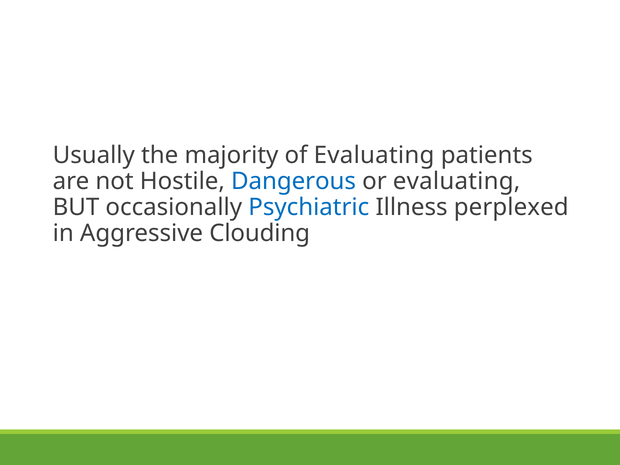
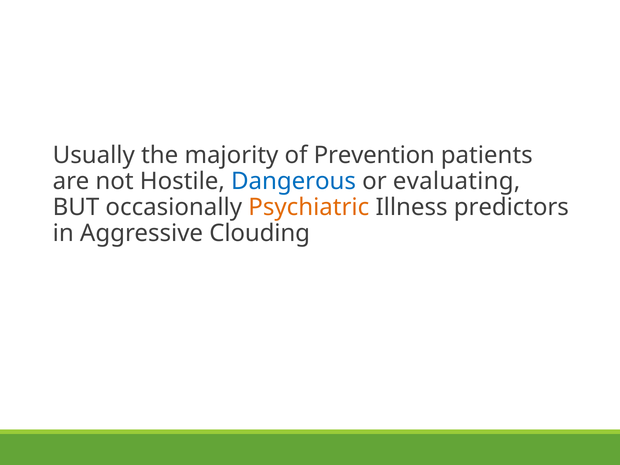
of Evaluating: Evaluating -> Prevention (374, 155)
Psychiatric colour: blue -> orange (309, 207)
perplexed: perplexed -> predictors (511, 207)
